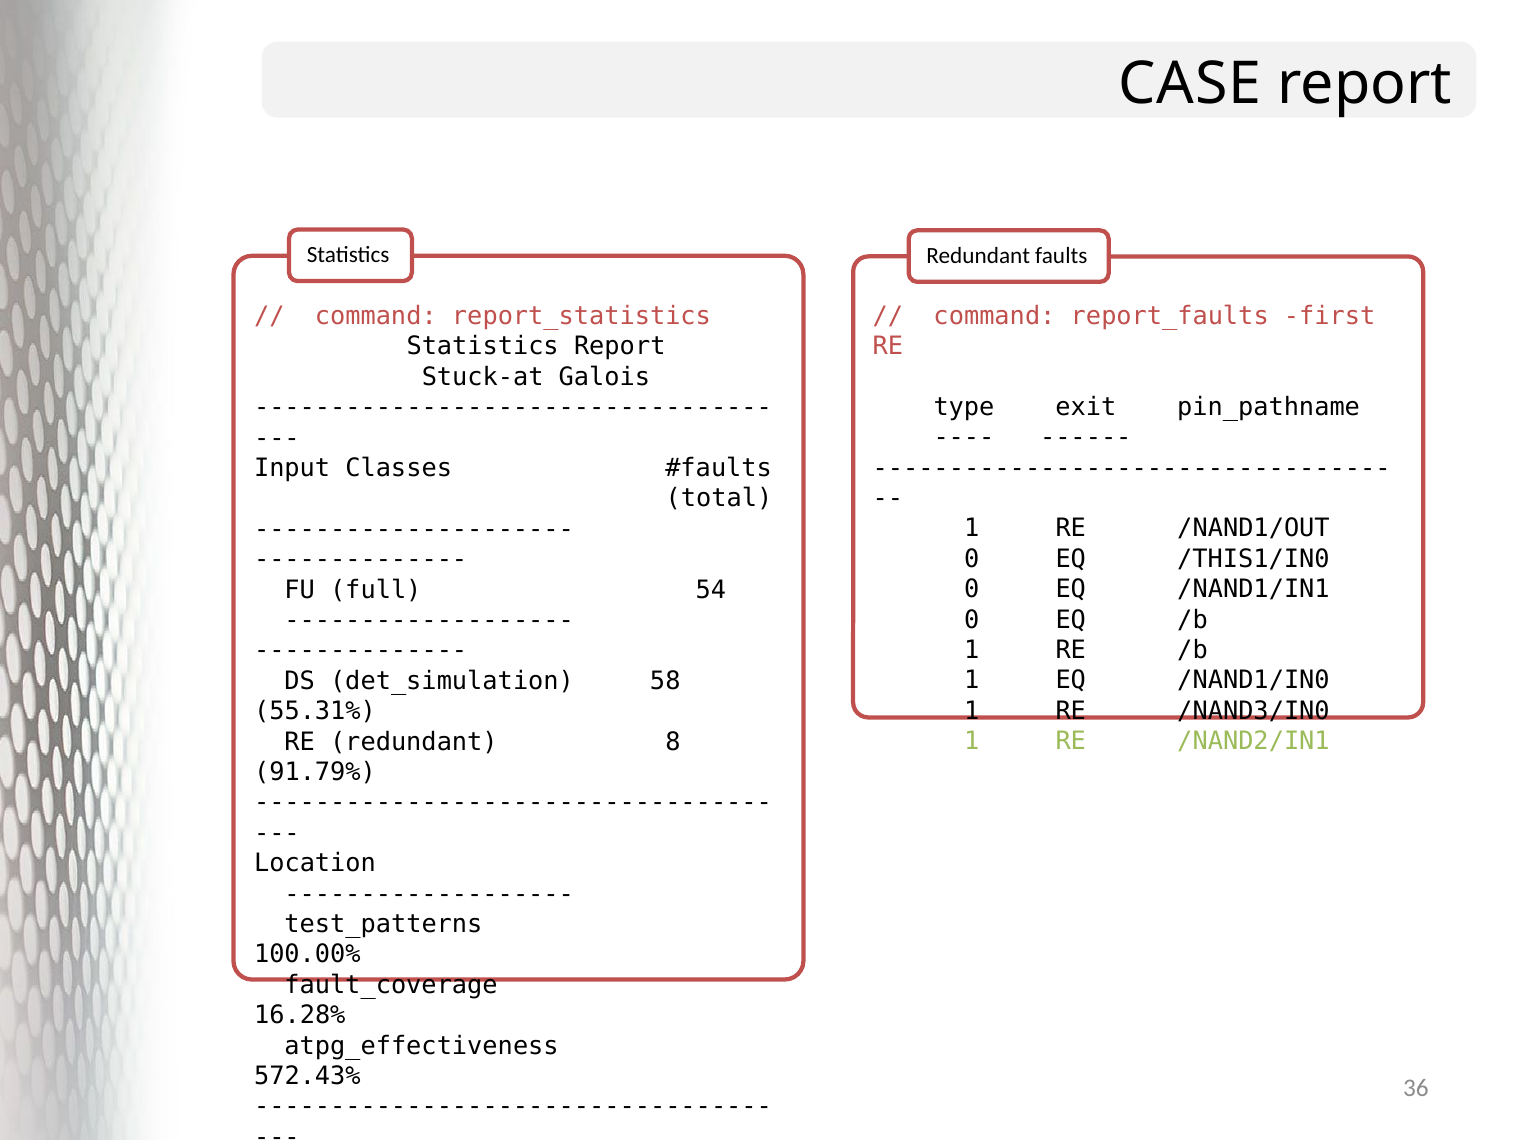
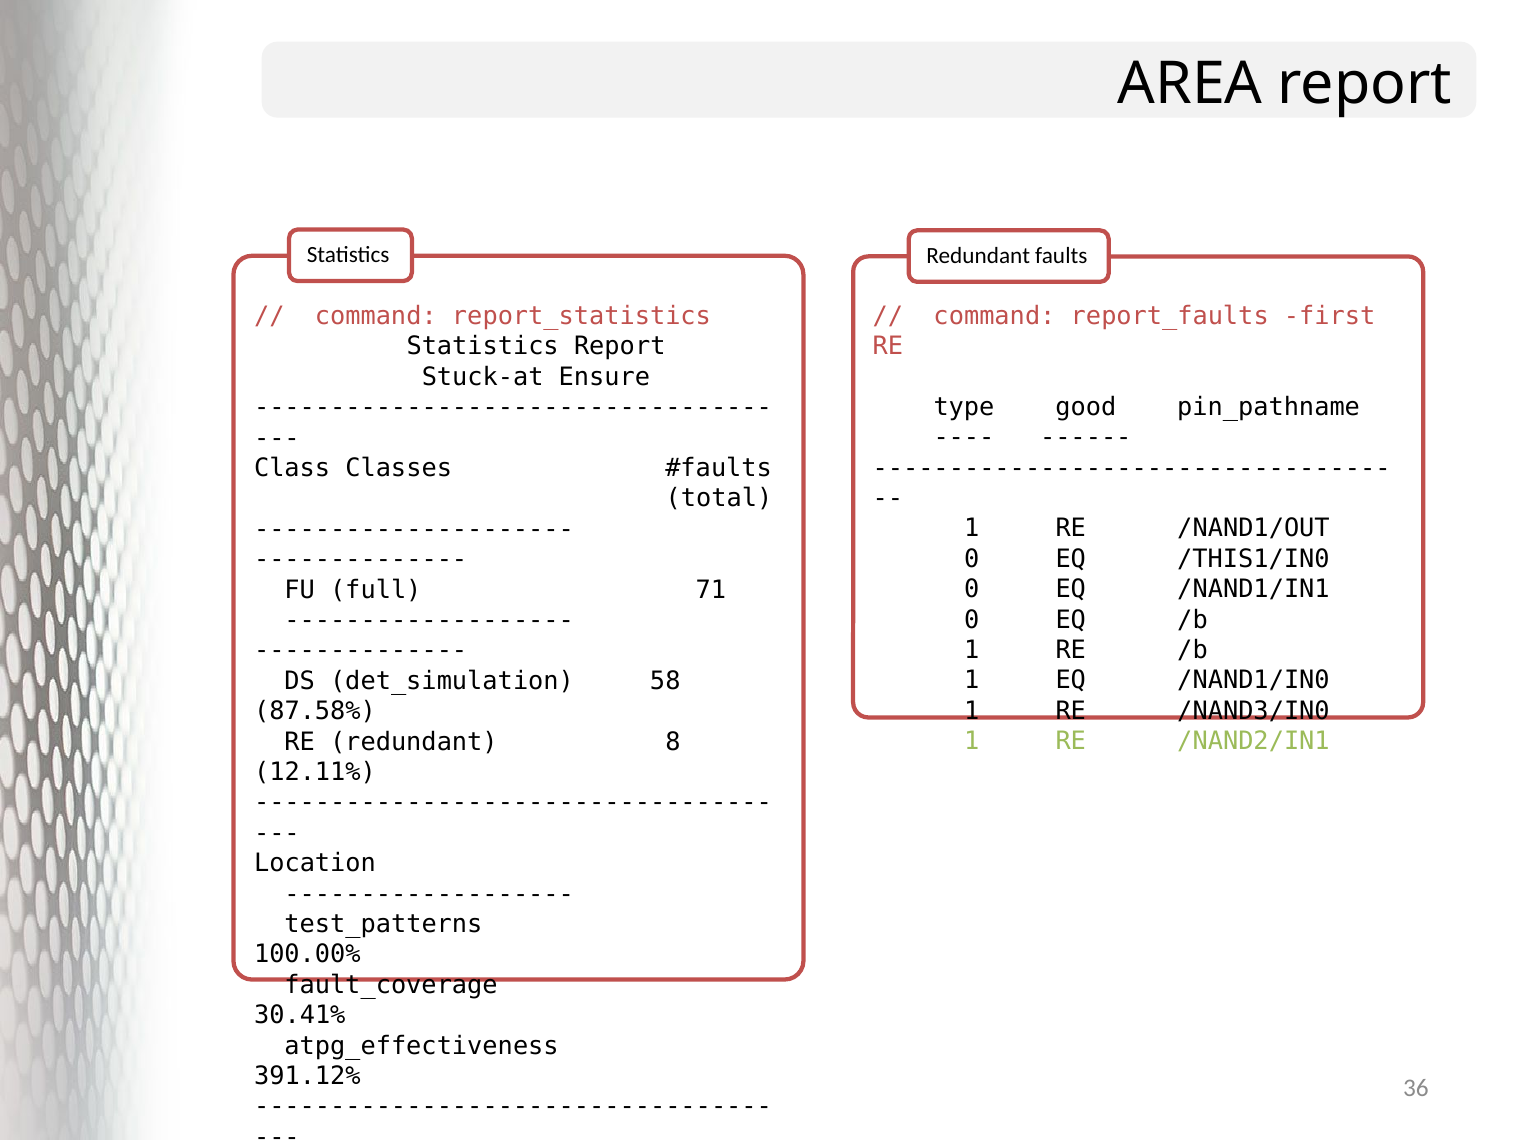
CASE: CASE -> AREA (1190, 84)
Galois: Galois -> Ensure (604, 377)
exit: exit -> good (1086, 407)
Input: Input -> Class (292, 468)
54: 54 -> 71 (711, 590)
55.31%: 55.31% -> 87.58% (315, 711)
91.79%: 91.79% -> 12.11% (315, 772)
16.28%: 16.28% -> 30.41% (300, 1015)
572.43%: 572.43% -> 391.12% (307, 1076)
